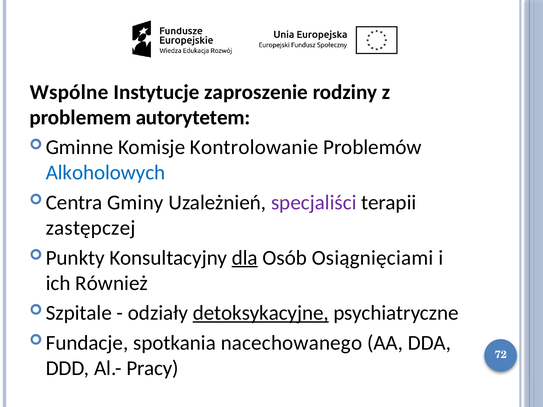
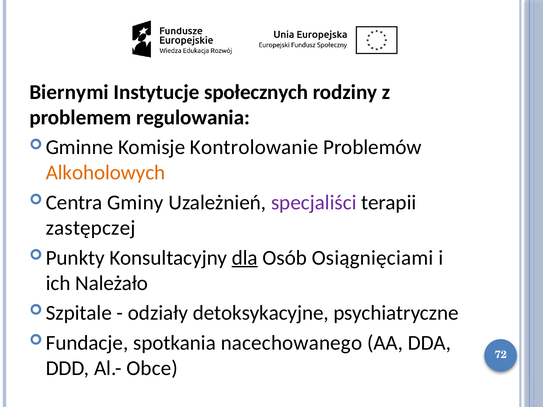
Wspólne: Wspólne -> Biernymi (69, 92)
zaproszenie: zaproszenie -> społecznych (256, 92)
autorytetem: autorytetem -> regulowania (193, 118)
Alkoholowych colour: blue -> orange (105, 173)
Również: Również -> Należało (112, 283)
detoksykacyjne underline: present -> none (261, 313)
Pracy: Pracy -> Obce (152, 368)
